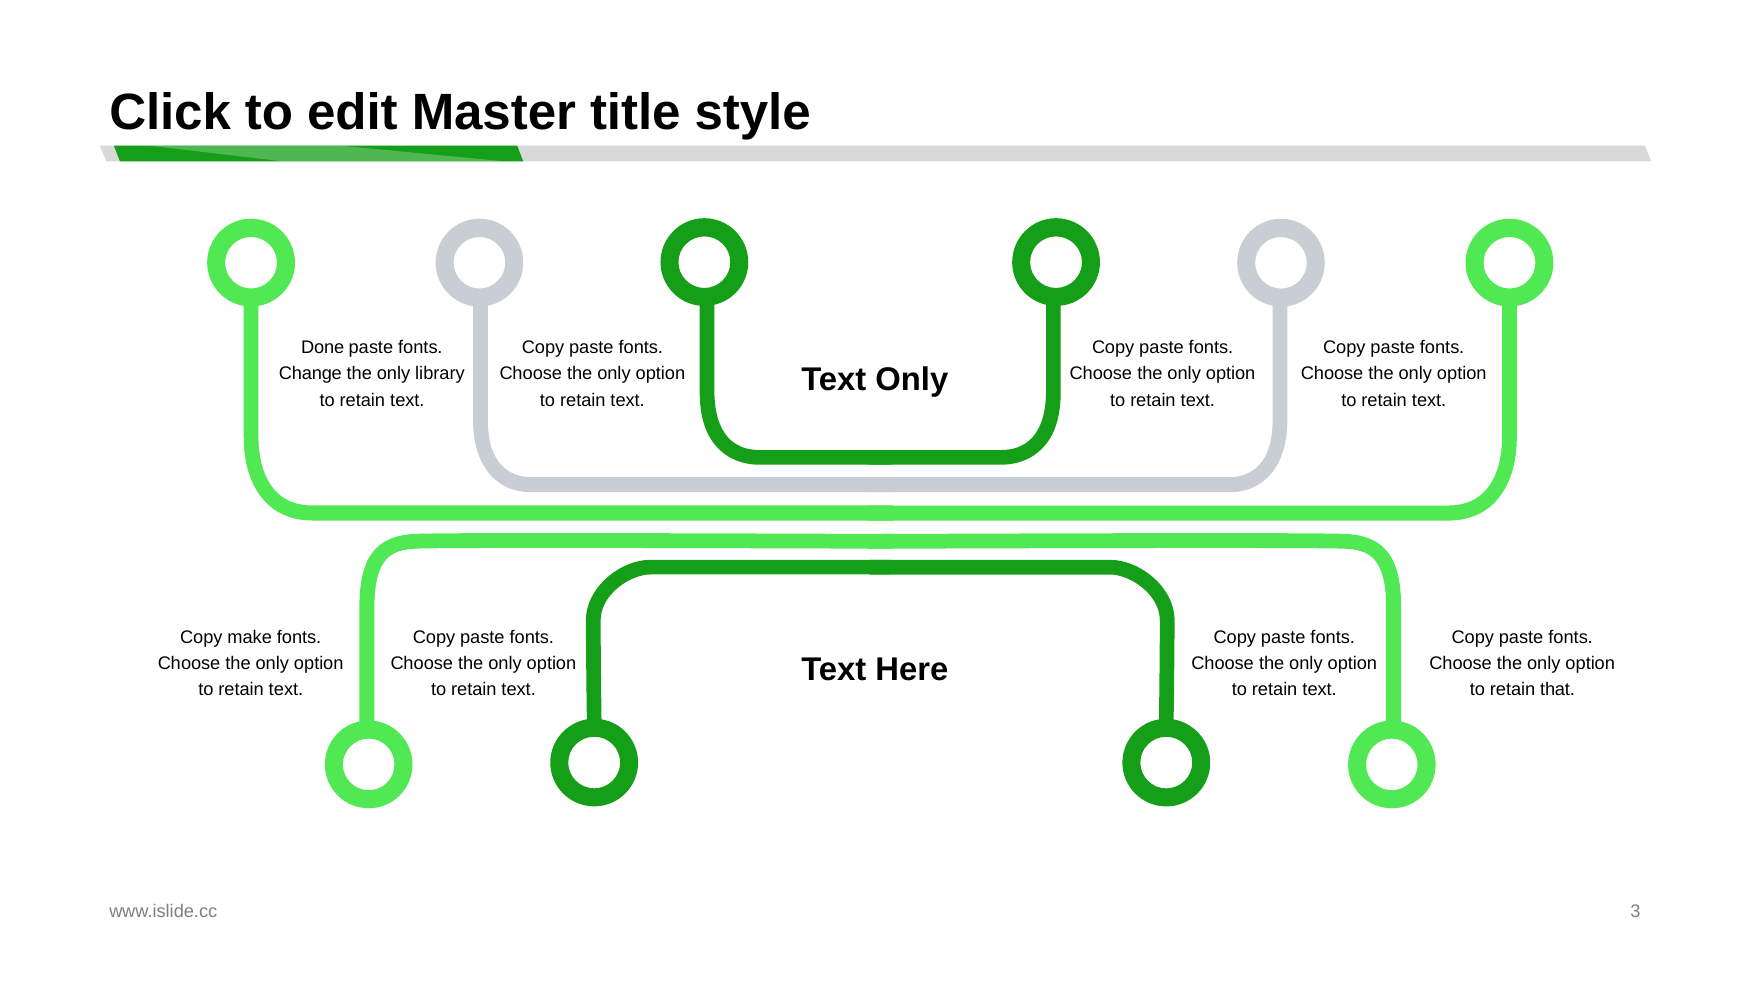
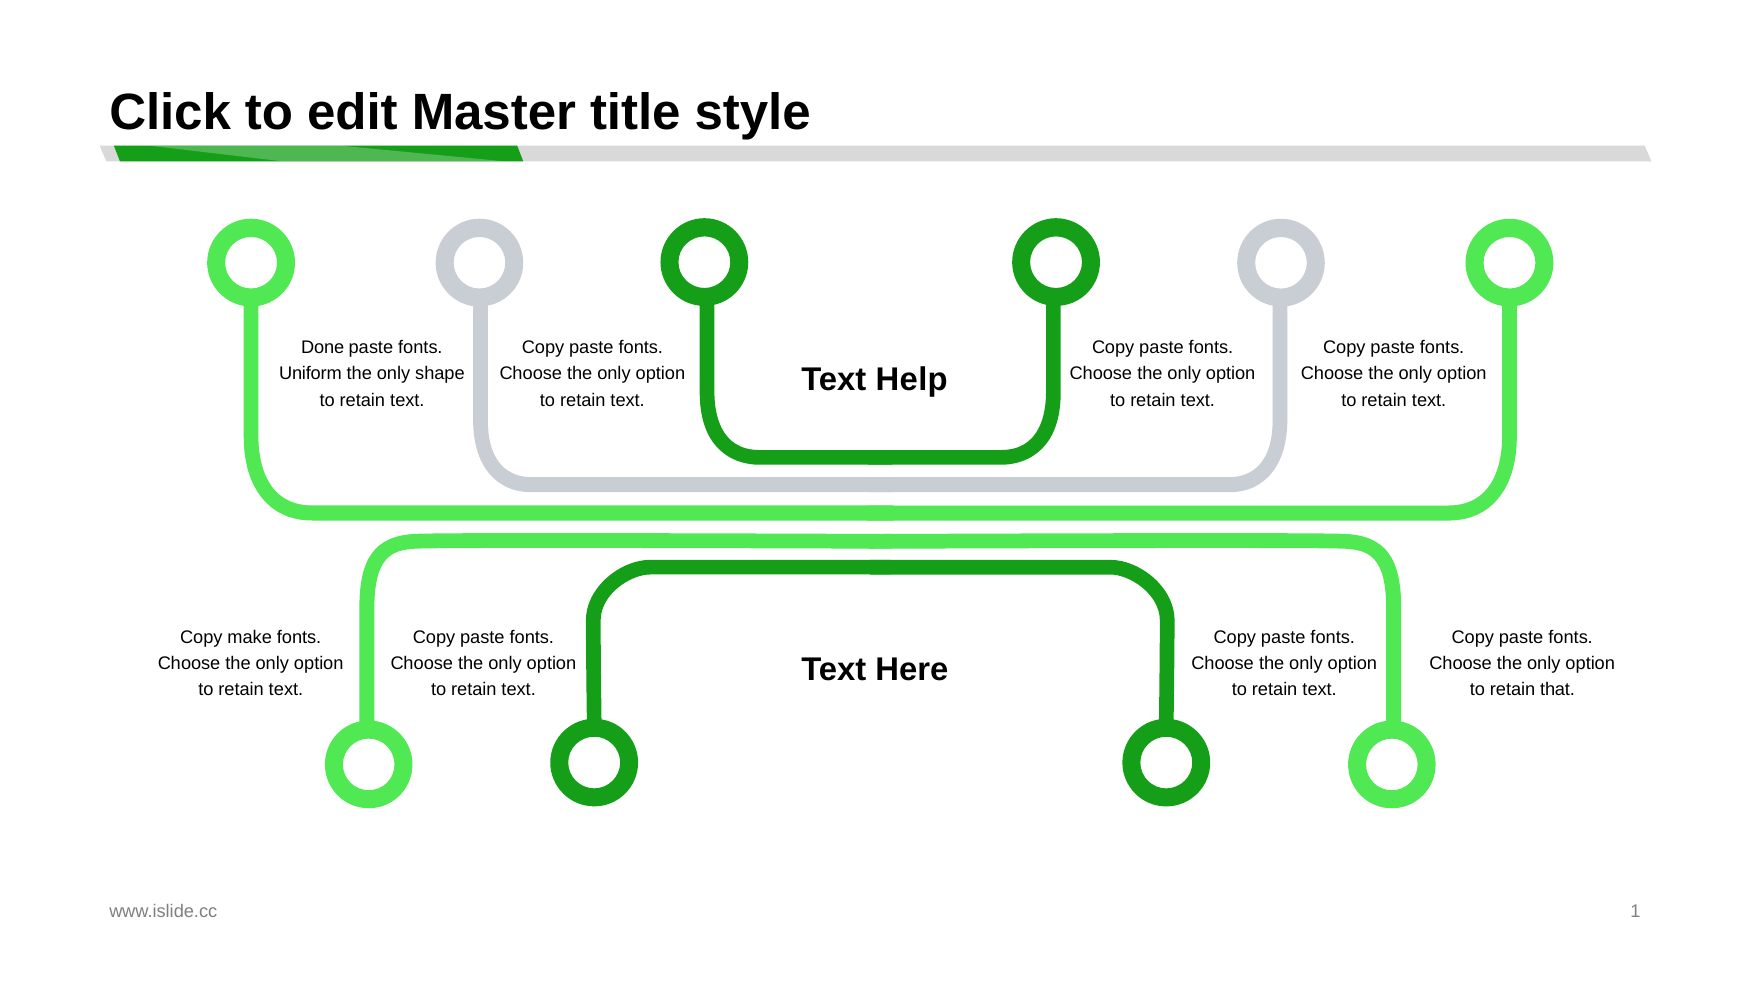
Text Only: Only -> Help (912, 380)
Change: Change -> Uniform (310, 374)
library: library -> shape (440, 374)
3: 3 -> 1 (1635, 912)
